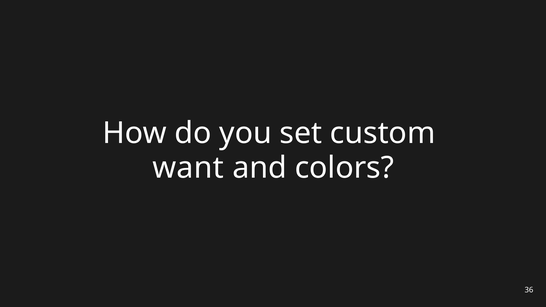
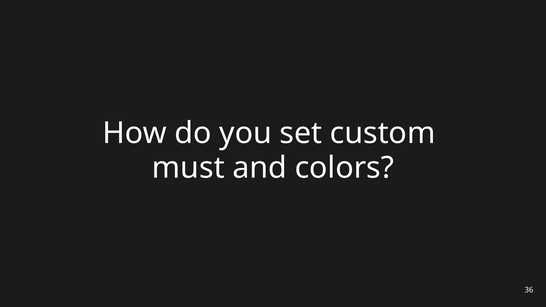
want: want -> must (188, 168)
